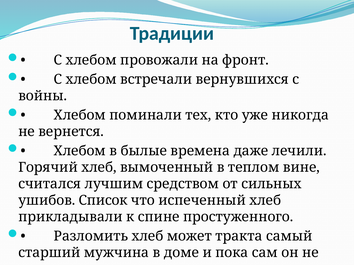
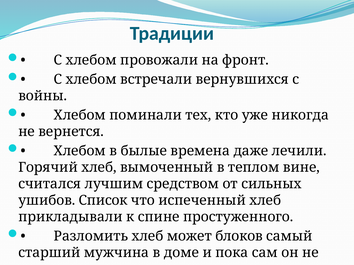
тракта: тракта -> блоков (239, 236)
